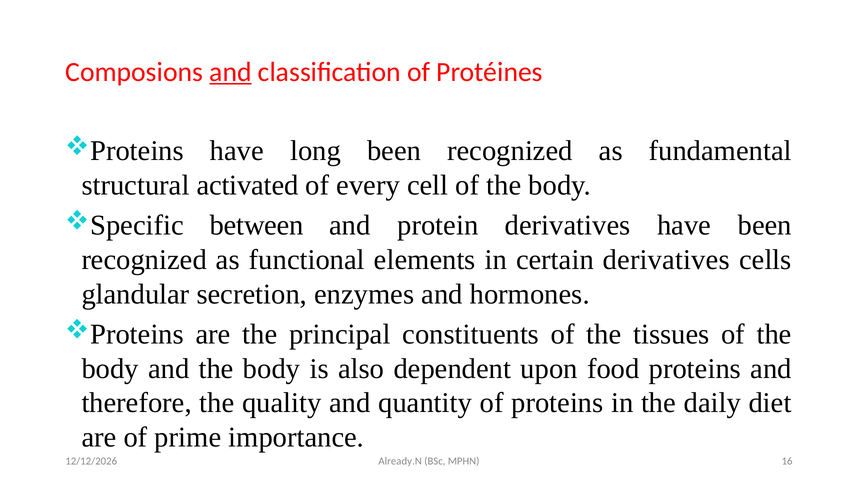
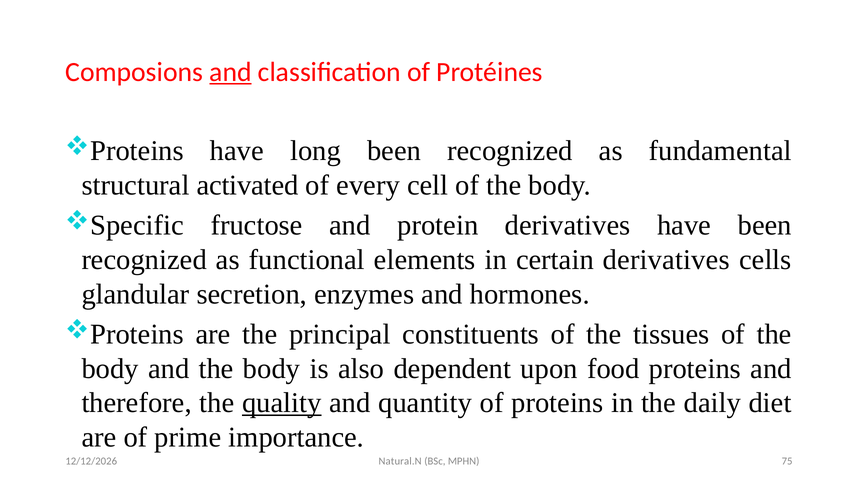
between: between -> fructose (257, 225)
quality underline: none -> present (282, 403)
Already.N: Already.N -> Natural.N (400, 461)
16: 16 -> 75 (787, 461)
